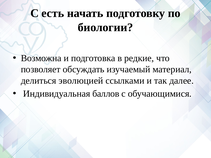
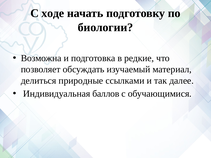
есть: есть -> ходе (53, 13)
эволюцией: эволюцией -> природные (81, 81)
